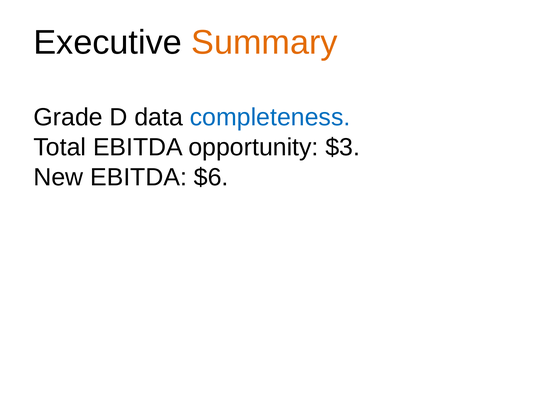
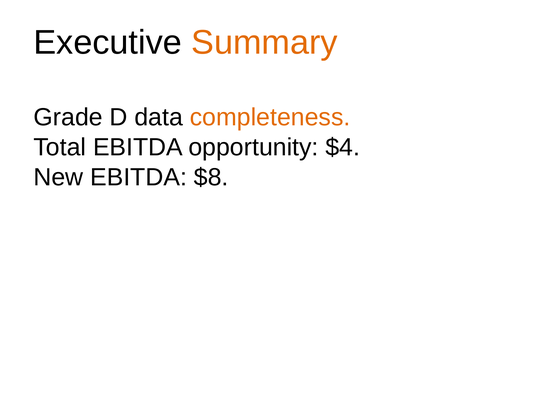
completeness colour: blue -> orange (270, 117)
$3: $3 -> $4 (343, 147)
$6: $6 -> $8 (211, 177)
